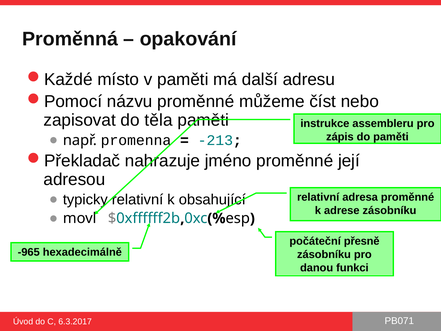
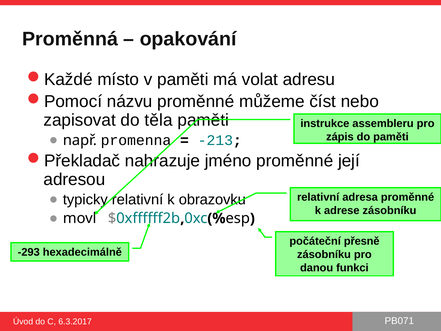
další: další -> volat (260, 80)
obsahující: obsahující -> obrazovku (212, 199)
-965: -965 -> -293 (29, 252)
